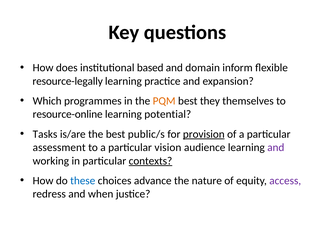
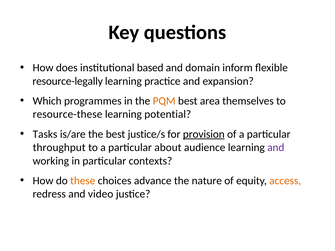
they: they -> area (210, 101)
resource-online: resource-online -> resource-these (68, 114)
public/s: public/s -> justice/s (146, 134)
assessment: assessment -> throughput (59, 148)
vision: vision -> about (168, 148)
contexts underline: present -> none (150, 161)
these colour: blue -> orange (83, 181)
access colour: purple -> orange (285, 181)
when: when -> video (101, 194)
